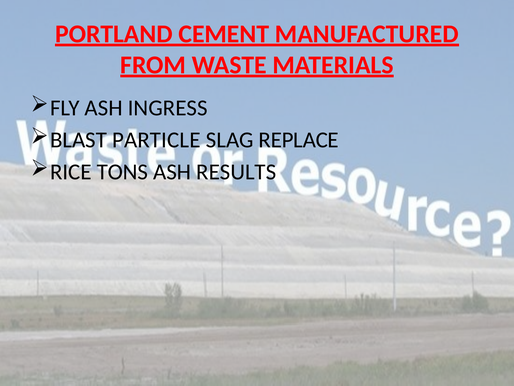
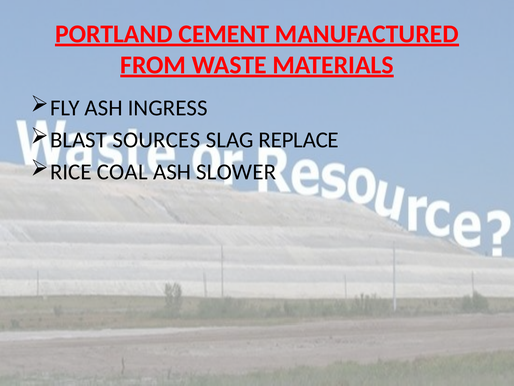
PARTICLE: PARTICLE -> SOURCES (156, 140)
TONS: TONS -> COAL (122, 172)
RESULTS: RESULTS -> SLOWER (236, 172)
